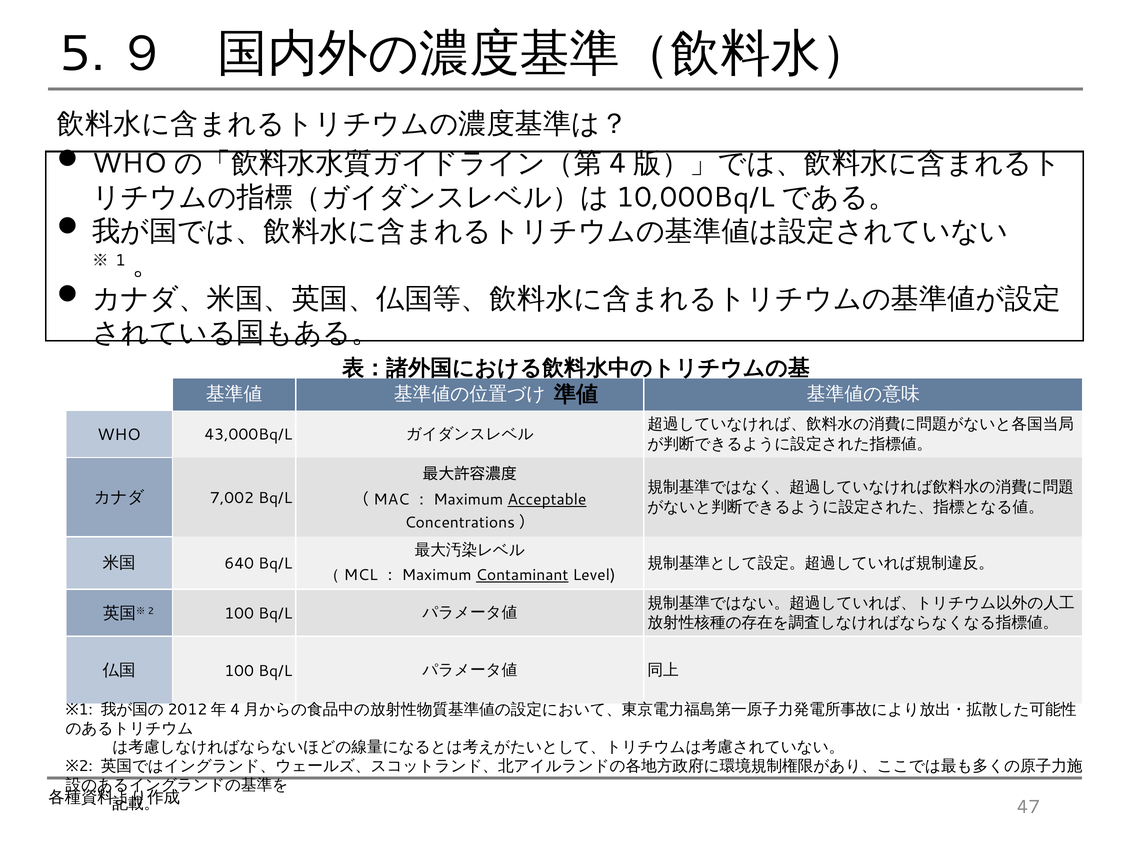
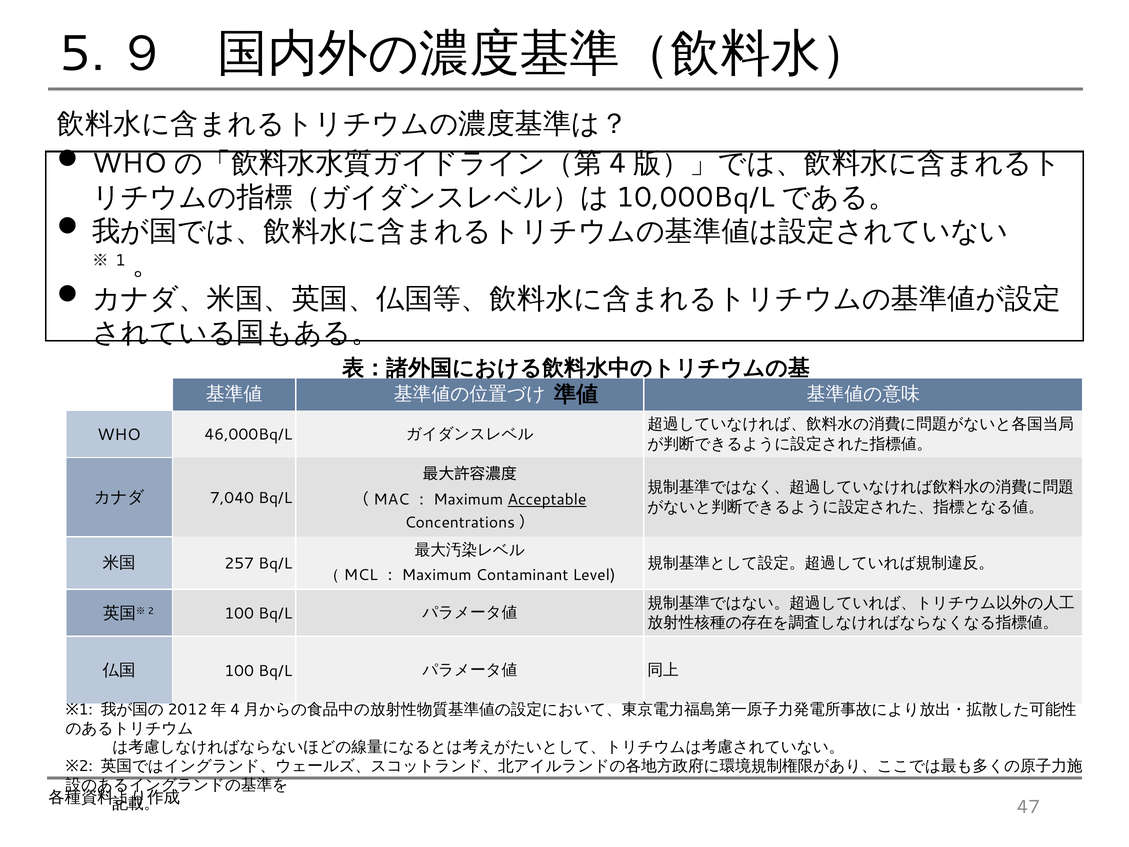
43,000Bq/L: 43,000Bq/L -> 46,000Bq/L (248, 435)
7,002: 7,002 -> 7,040 (232, 498)
640: 640 -> 257 (239, 564)
Contaminant underline: present -> none (522, 575)
